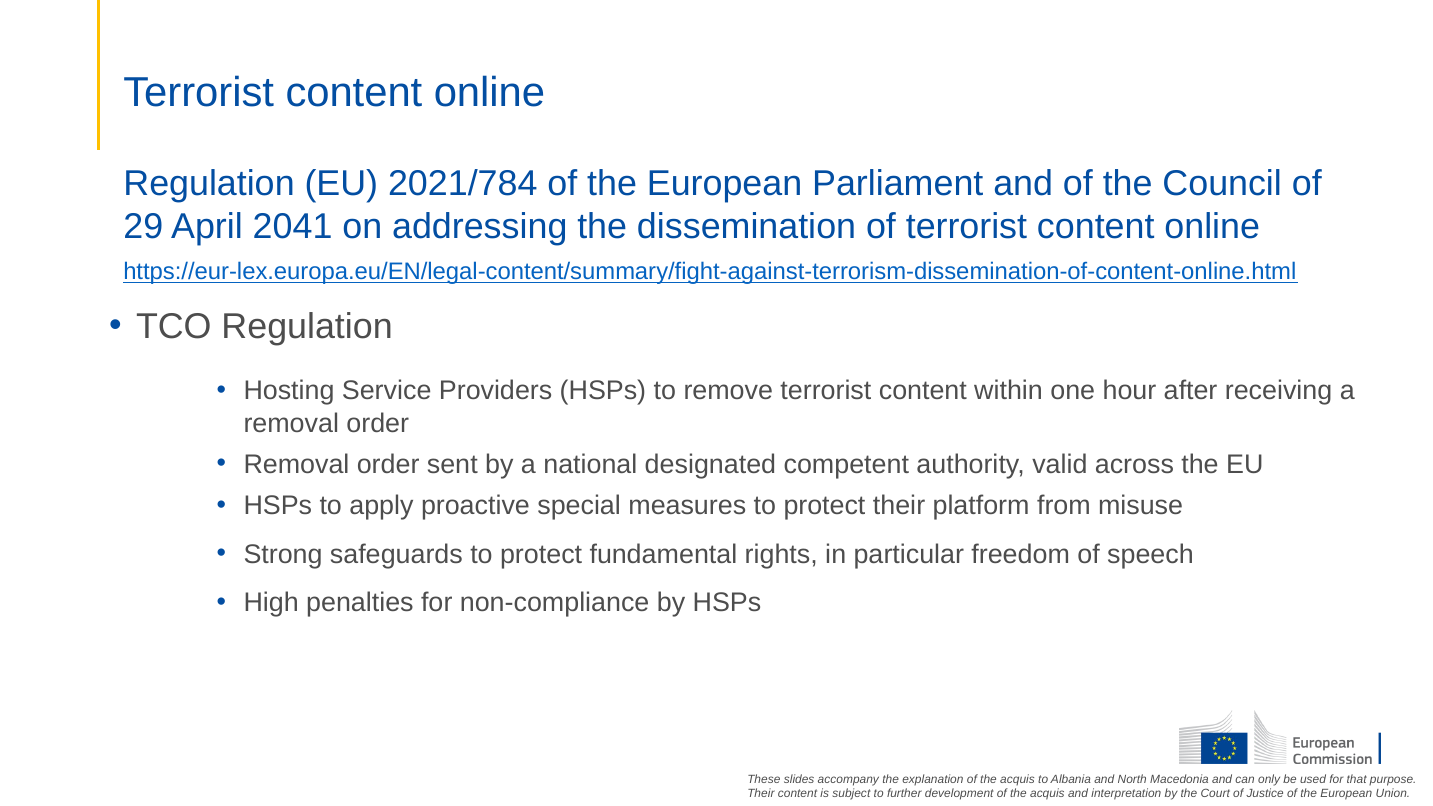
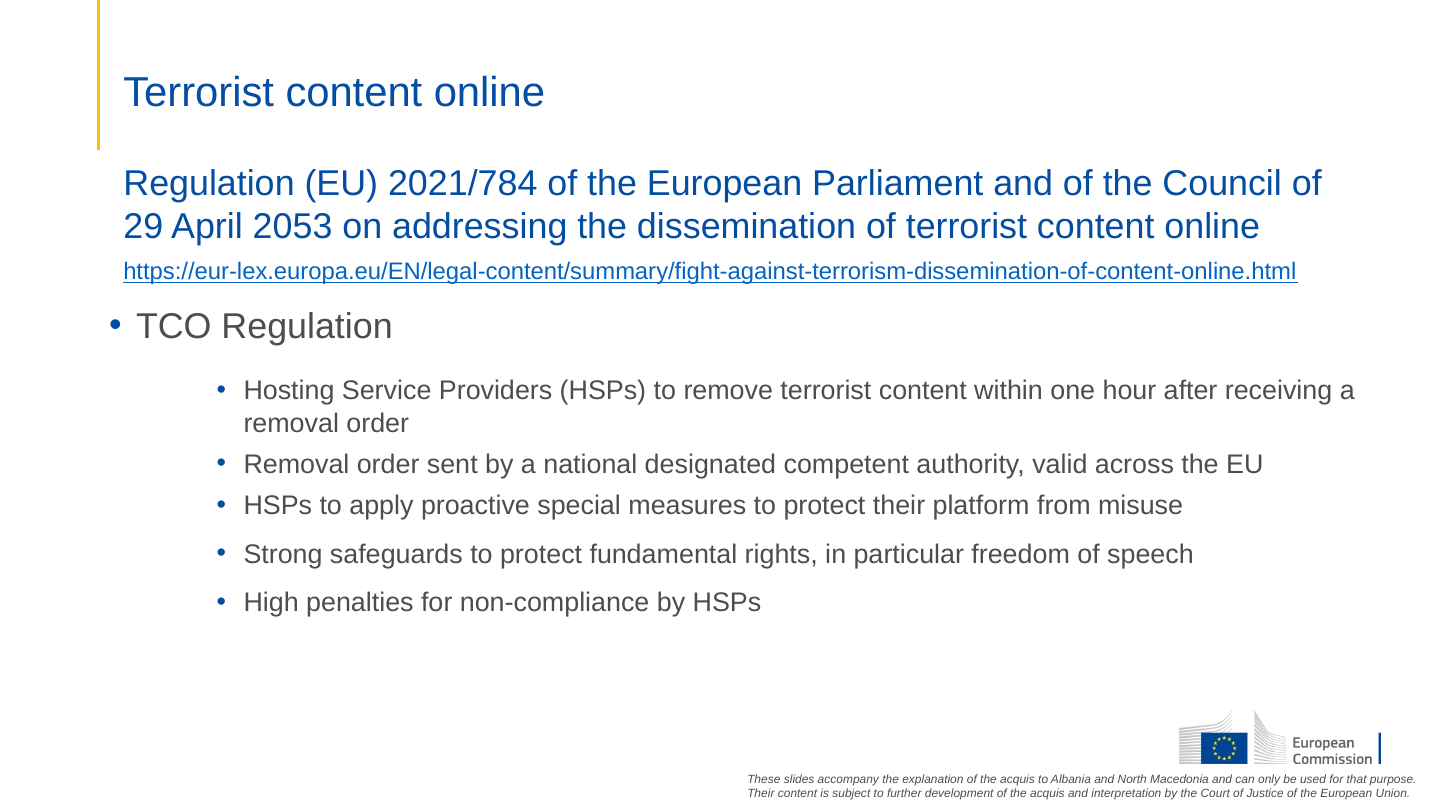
2041: 2041 -> 2053 (293, 227)
